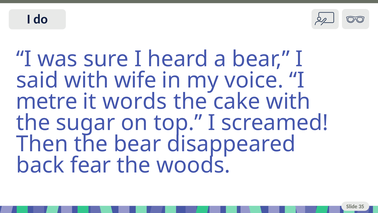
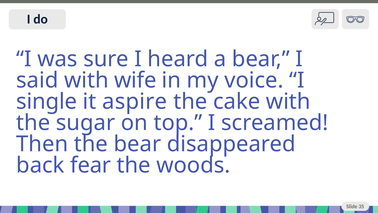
metre: metre -> single (47, 101)
words: words -> aspire (135, 101)
